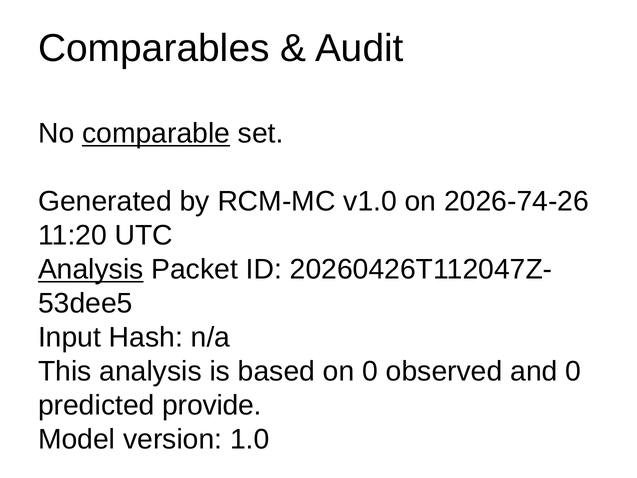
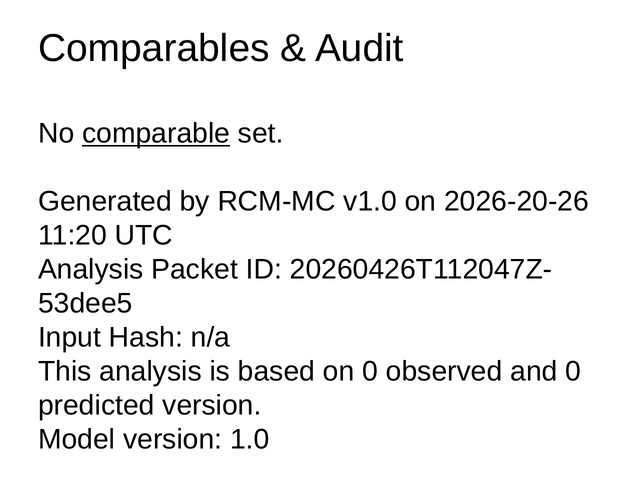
2026-74-26: 2026-74-26 -> 2026-20-26 (517, 202)
Analysis underline: present -> none (91, 270)
predicted provide: provide -> version (212, 405)
